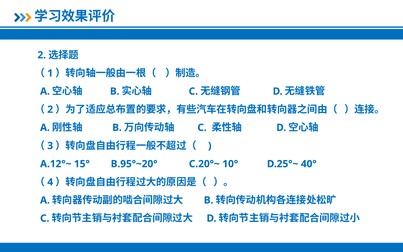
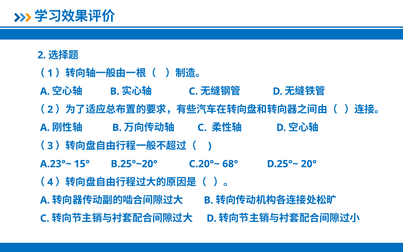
A.12°~: A.12°~ -> A.23°~ (56, 164)
B.95°~20°: B.95°~20° -> B.25°~20° (134, 164)
10°: 10° -> 68° (230, 164)
40°: 40° -> 20° (309, 164)
